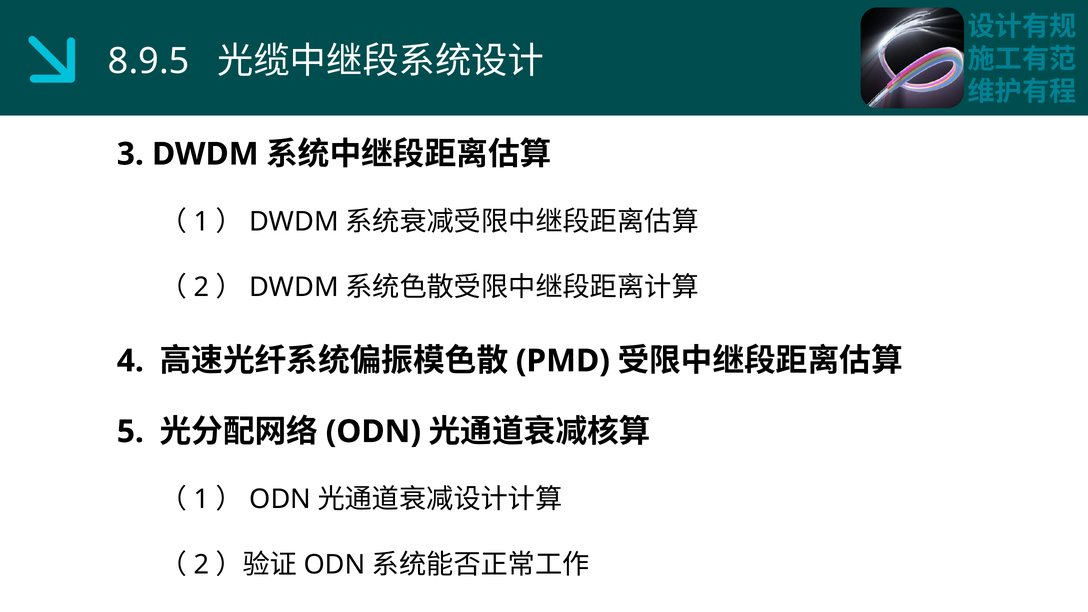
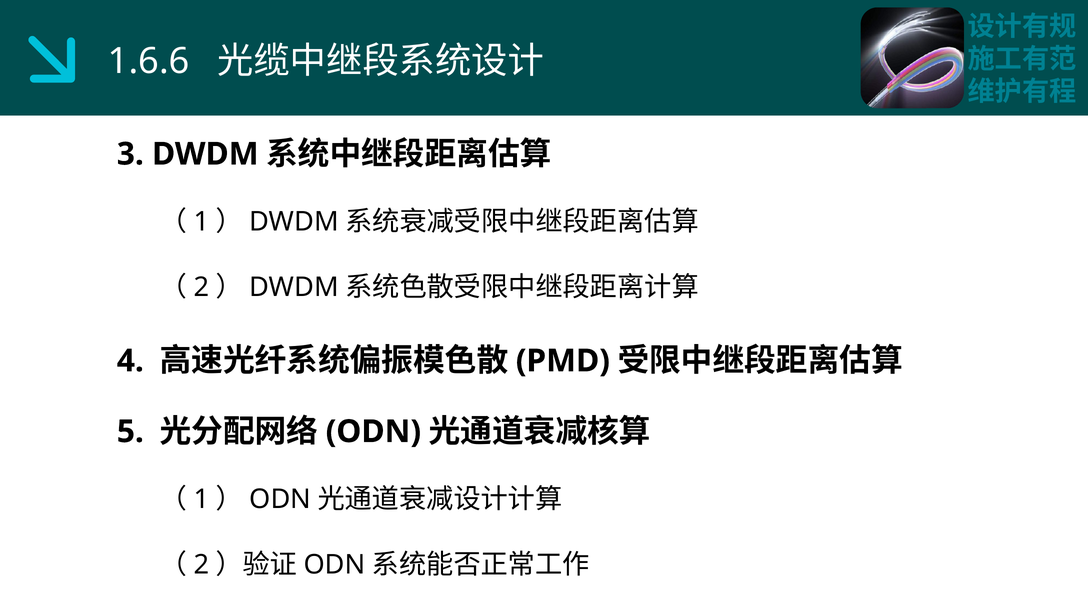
8.9.5: 8.9.5 -> 1.6.6 (149, 61)
